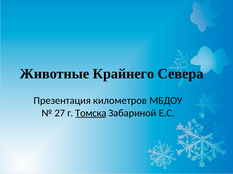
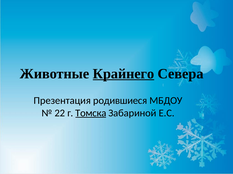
Крайнего underline: none -> present (123, 74)
километров: километров -> родившиеся (120, 101)
27: 27 -> 22 (60, 113)
